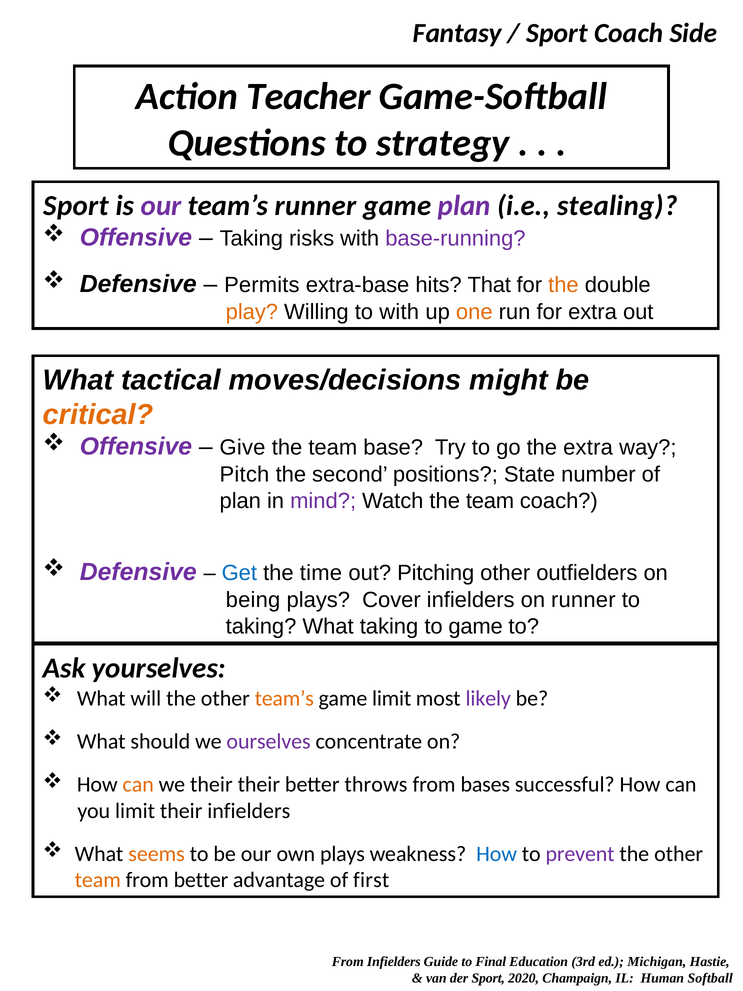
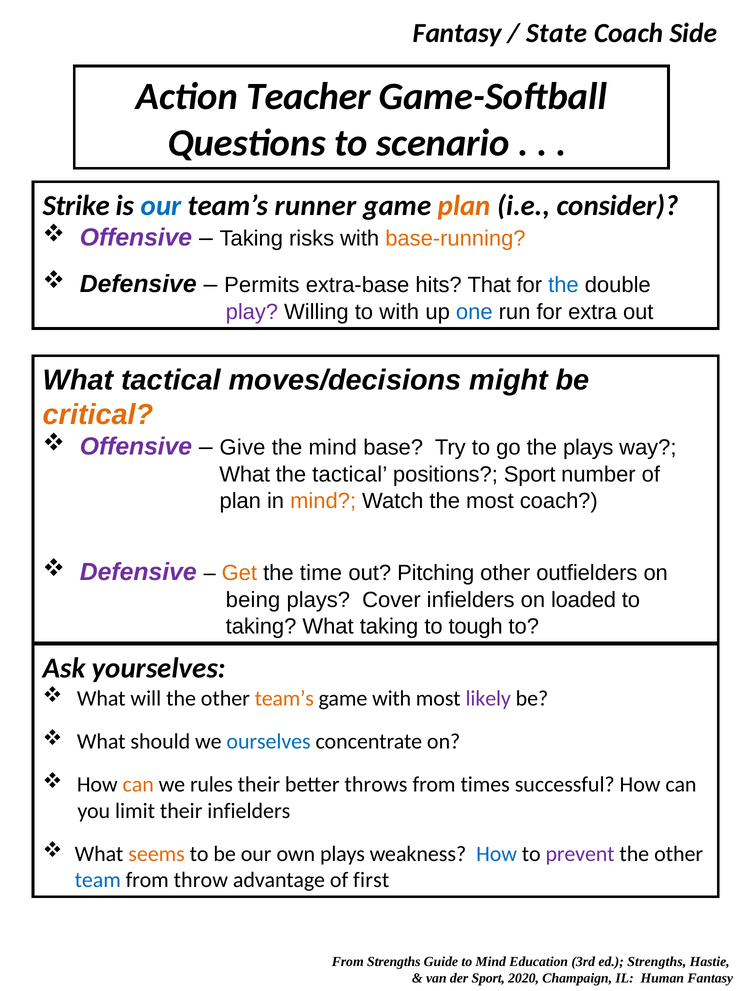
Sport: Sport -> State (557, 33)
strategy: strategy -> scenario (443, 143)
Sport: Sport -> Strike (76, 206)
our colour: purple -> blue (161, 206)
plan colour: purple -> orange (464, 206)
stealing: stealing -> consider (618, 206)
base-running colour: purple -> orange (455, 239)
the colour: orange -> blue (563, 285)
play colour: orange -> purple (252, 312)
one colour: orange -> blue (474, 312)
team: team -> mind (333, 447)
the extra: extra -> plays (588, 447)
Pitch: Pitch -> What (245, 474)
the second: second -> tactical (350, 474)
positions State: State -> Sport (530, 474)
mind colour: purple -> orange (323, 501)
Watch the team: team -> most (490, 501)
Get colour: blue -> orange (239, 573)
on runner: runner -> loaded (584, 600)
to game: game -> tough (476, 626)
game limit: limit -> with (392, 698)
ourselves colour: purple -> blue (269, 741)
we their: their -> rules (211, 784)
bases: bases -> times (485, 784)
team colour: orange -> blue (98, 880)
from better: better -> throw (201, 880)
From Infielders: Infielders -> Strengths (394, 961)
to Final: Final -> Mind (491, 961)
ed Michigan: Michigan -> Strengths (657, 961)
Human Softball: Softball -> Fantasy (710, 978)
